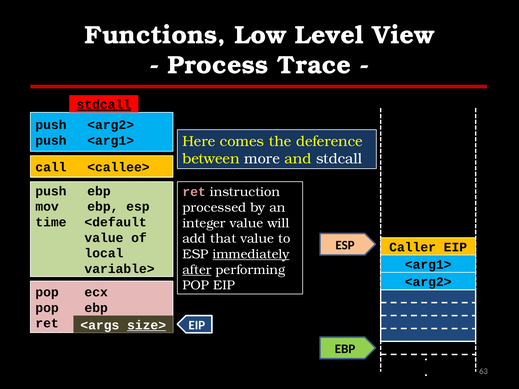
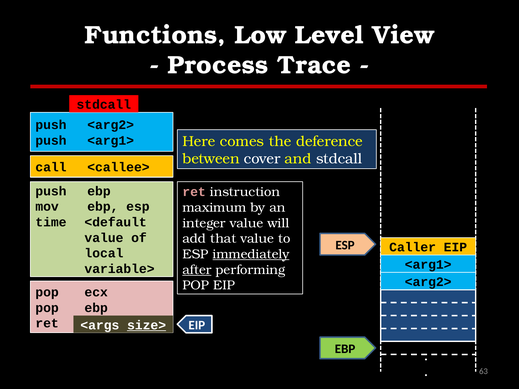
stdcall underline: present -> none (104, 105)
more: more -> cover (262, 159)
processed: processed -> maximum (214, 208)
